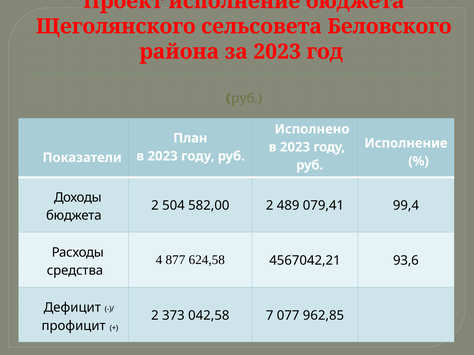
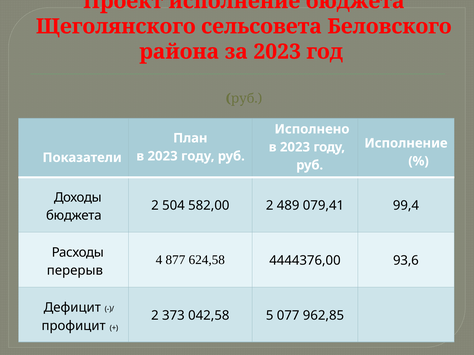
4567042,21: 4567042,21 -> 4444376,00 (305, 261)
средства: средства -> перерыв (75, 271)
7: 7 -> 5 (270, 316)
